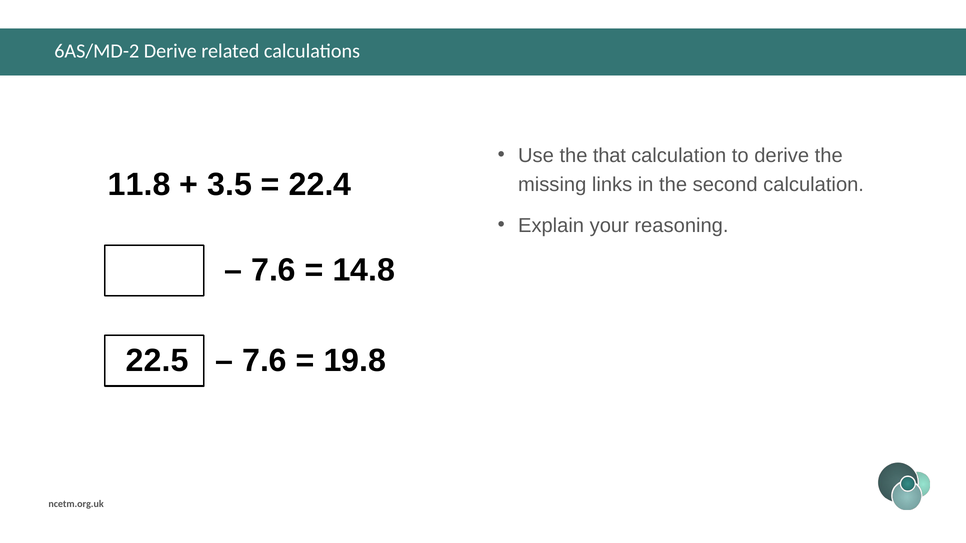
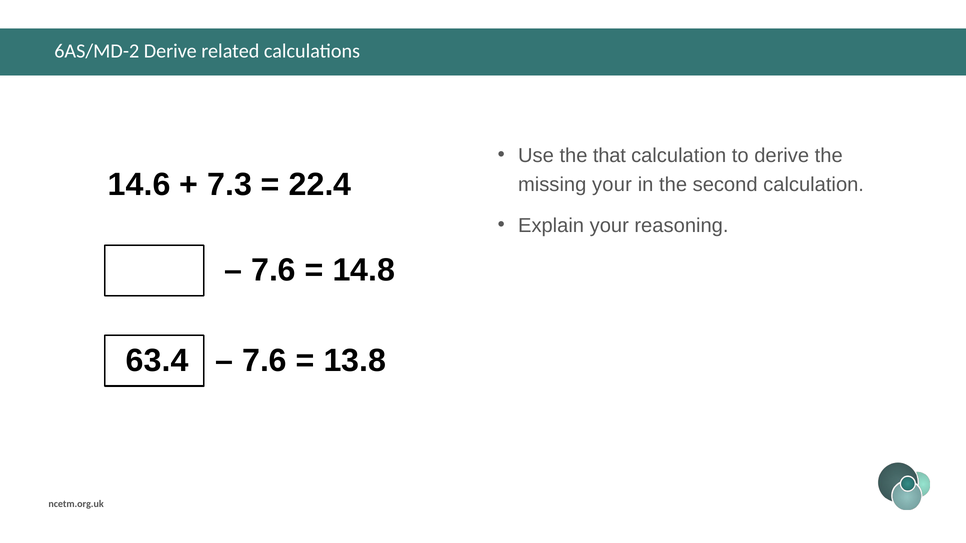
11.8: 11.8 -> 14.6 (139, 185)
3.5: 3.5 -> 7.3 (230, 185)
missing links: links -> your (612, 185)
22.5: 22.5 -> 63.4 (157, 361)
19.8: 19.8 -> 13.8 (355, 361)
